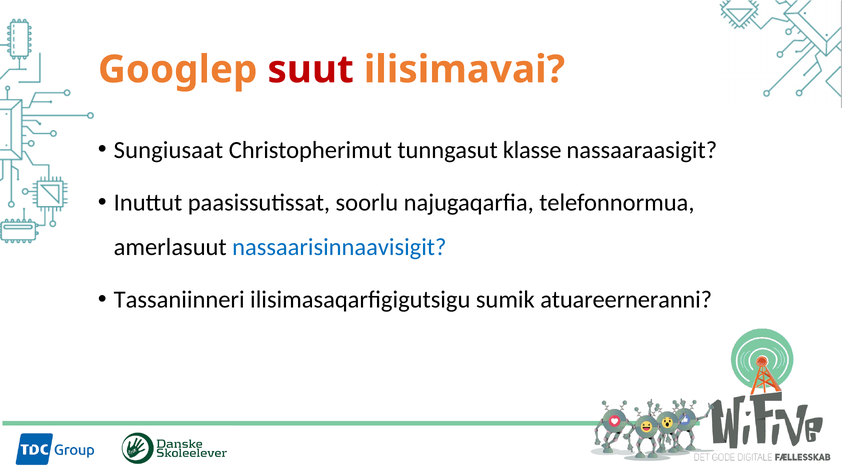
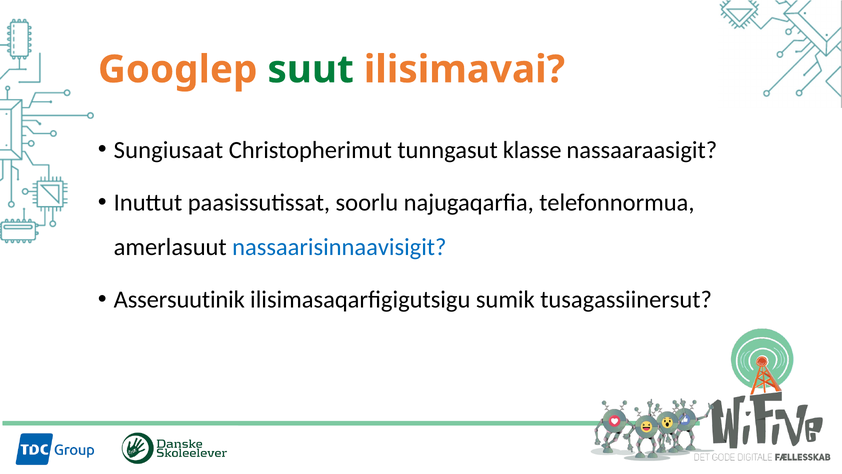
suut colour: red -> green (311, 69)
Tassaniinneri: Tassaniinneri -> Assersuutinik (179, 300)
atuareerneranni: atuareerneranni -> tusagassiinersut (626, 300)
